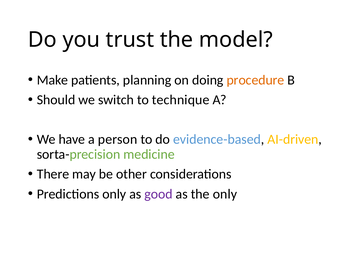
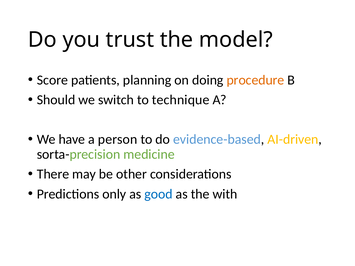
Make: Make -> Score (52, 80)
good colour: purple -> blue (159, 194)
the only: only -> with (225, 194)
